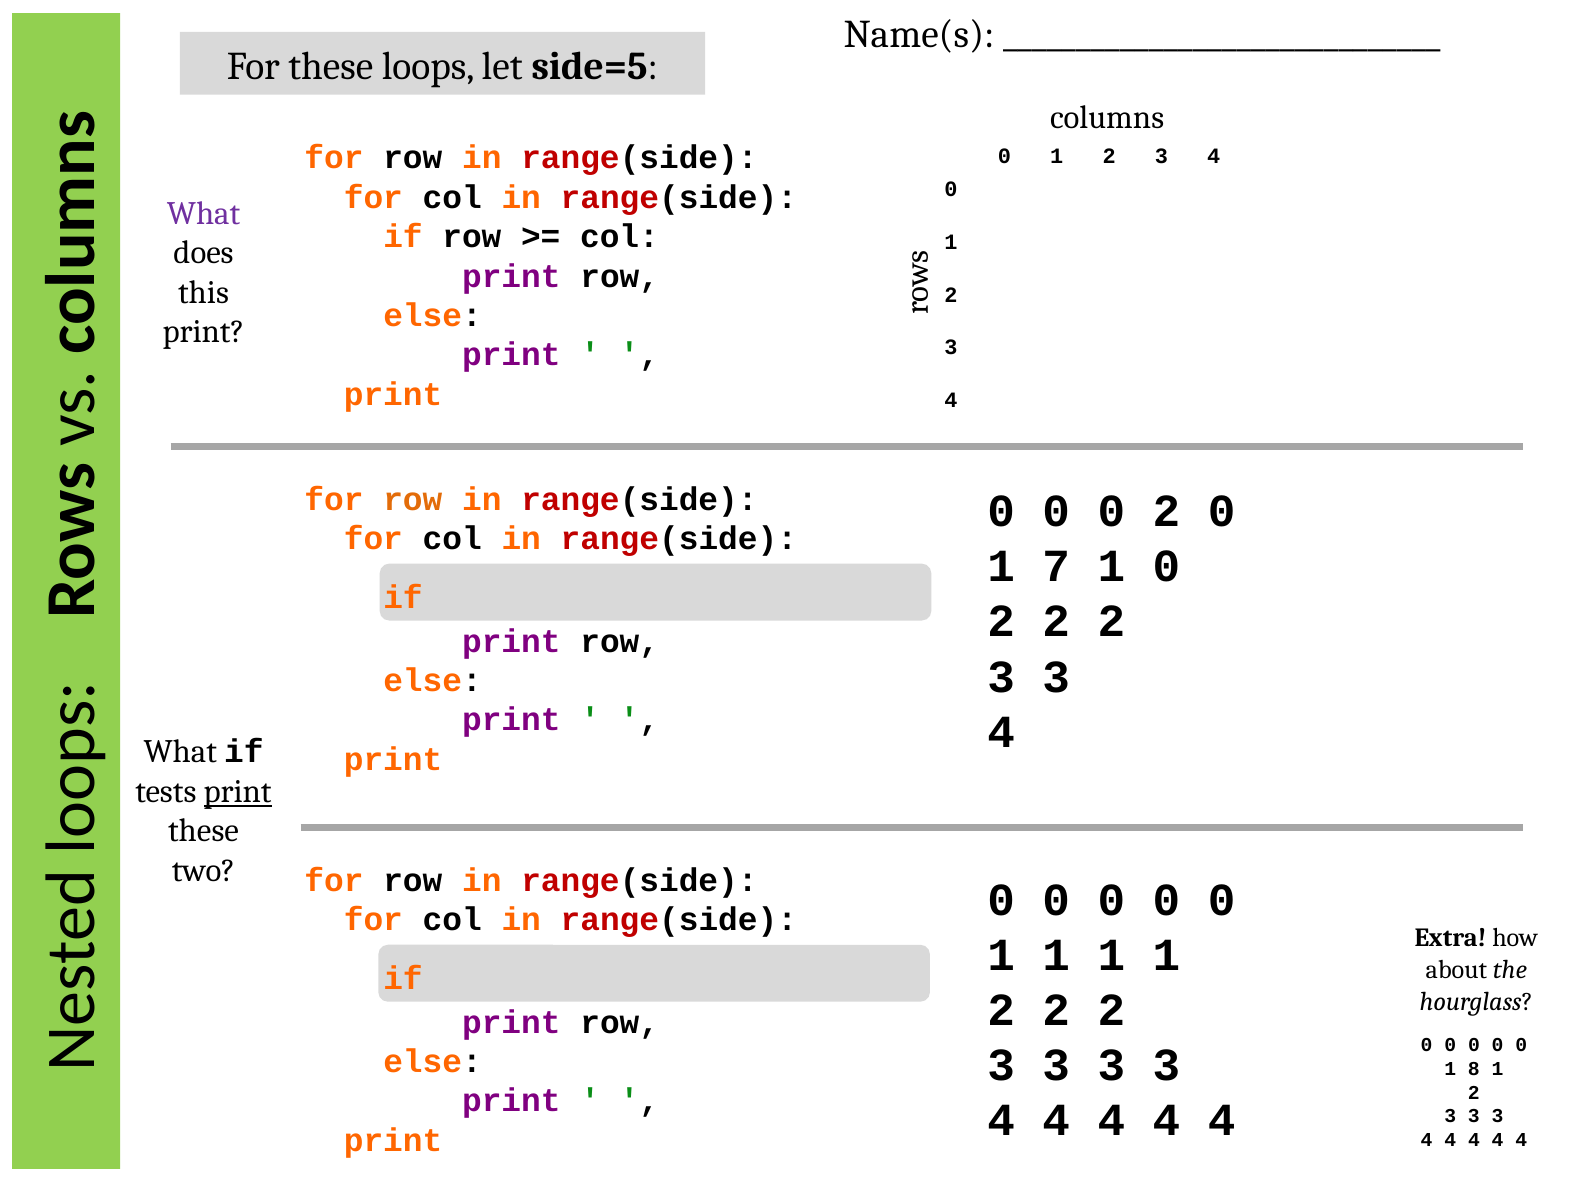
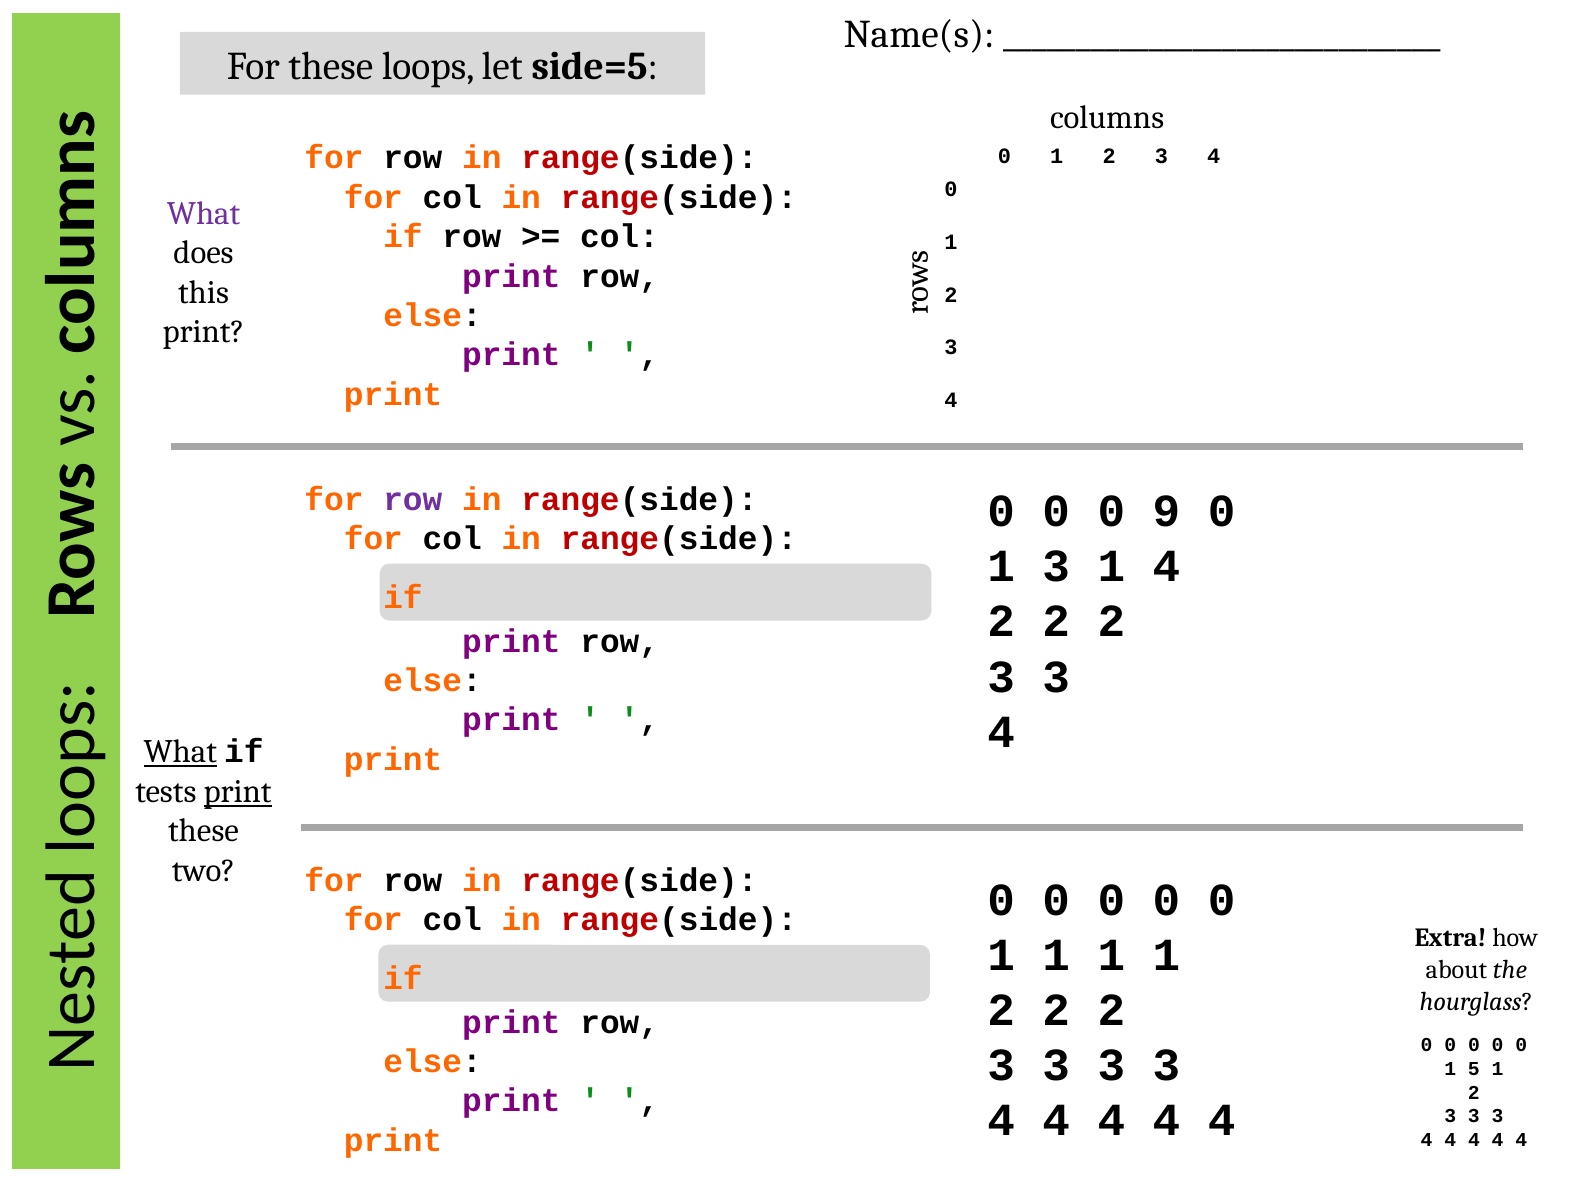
row colour: orange -> purple (413, 499)
0 0 2: 2 -> 9 (1167, 511)
1 7: 7 -> 3 (1056, 567)
1 0: 0 -> 4 (1167, 567)
What underline: none -> present (180, 752)
8: 8 -> 5 (1474, 1069)
